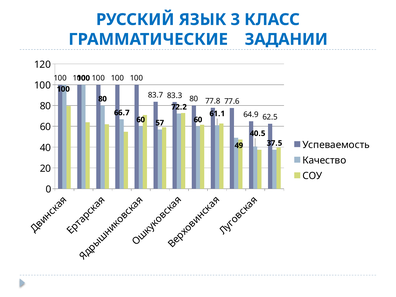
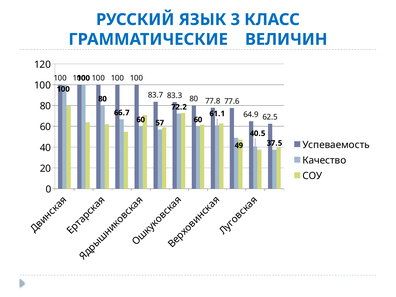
ЗАДАНИИ: ЗАДАНИИ -> ВЕЛИЧИН (286, 39)
